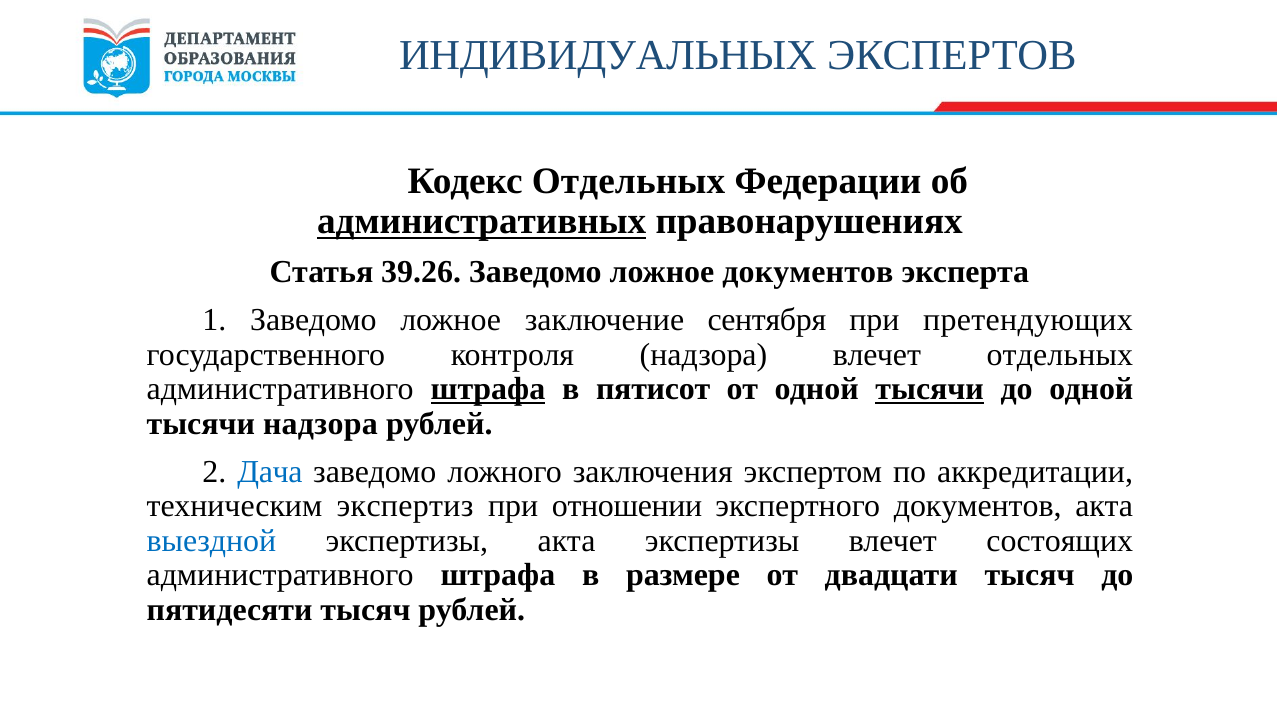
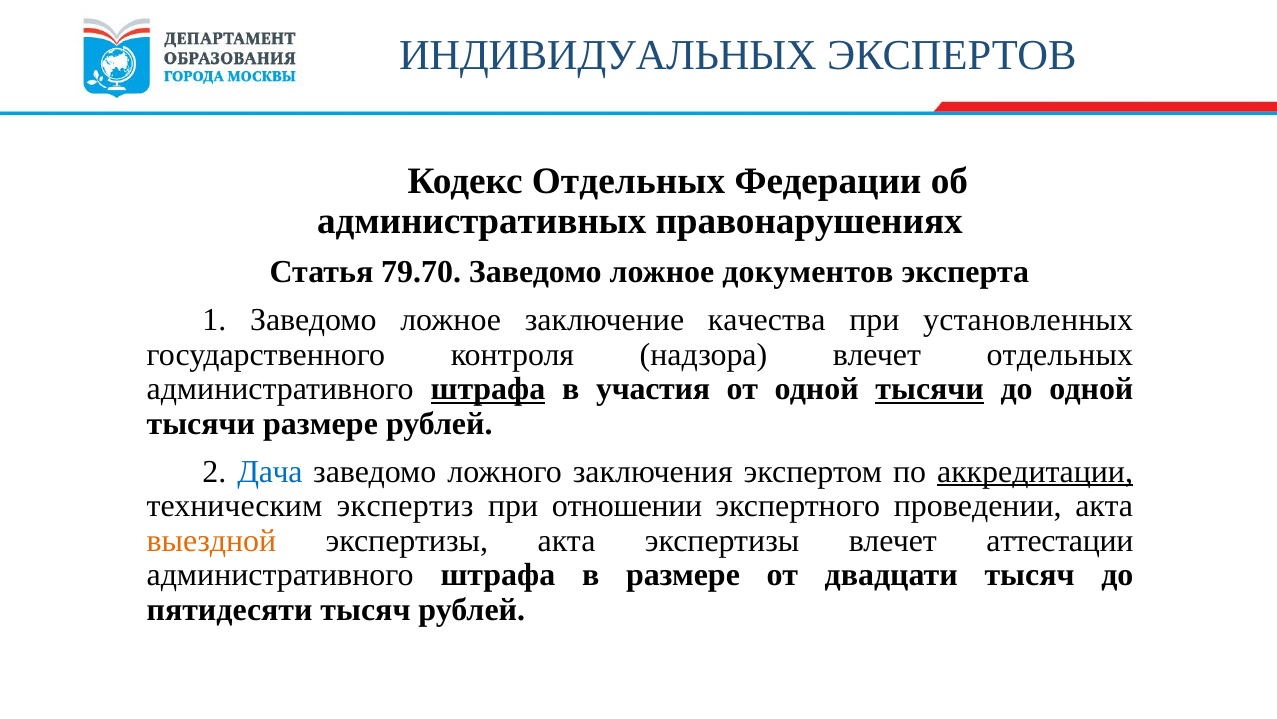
административных underline: present -> none (482, 221)
39.26: 39.26 -> 79.70 (421, 272)
сентября: сентября -> качества (767, 320)
претендующих: претендующих -> установленных (1028, 320)
пятисот: пятисот -> участия (653, 389)
тысячи надзора: надзора -> размере (321, 423)
аккредитации underline: none -> present (1035, 471)
экспертного документов: документов -> проведении (978, 506)
выездной colour: blue -> orange (211, 540)
состоящих: состоящих -> аттестации (1060, 540)
